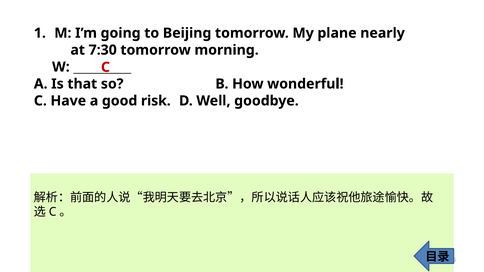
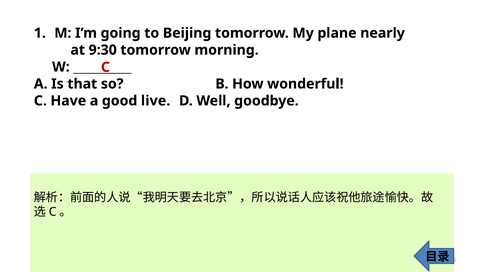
7:30: 7:30 -> 9:30 (103, 50)
risk: risk -> live (156, 101)
